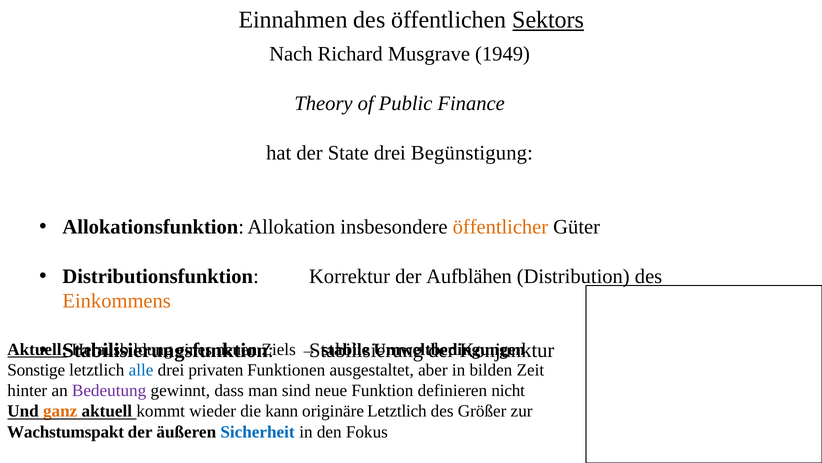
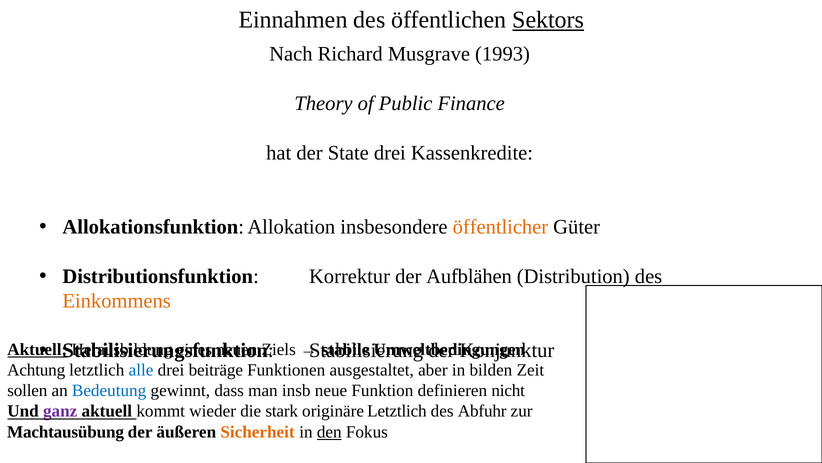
1949: 1949 -> 1993 (503, 54)
Begünstigung: Begünstigung -> Kassenkredite (472, 153)
Sonstige: Sonstige -> Achtung (36, 370)
privaten: privaten -> beiträge (216, 370)
hinter: hinter -> sollen (27, 390)
Bedeutung colour: purple -> blue (109, 390)
sind: sind -> insb (296, 390)
ganz colour: orange -> purple (60, 411)
kann: kann -> stark (282, 411)
Größer: Größer -> Abfuhr (482, 411)
Wachstumspakt: Wachstumspakt -> Machtausübung (65, 431)
Sicherheit colour: blue -> orange (258, 431)
den underline: none -> present (329, 431)
